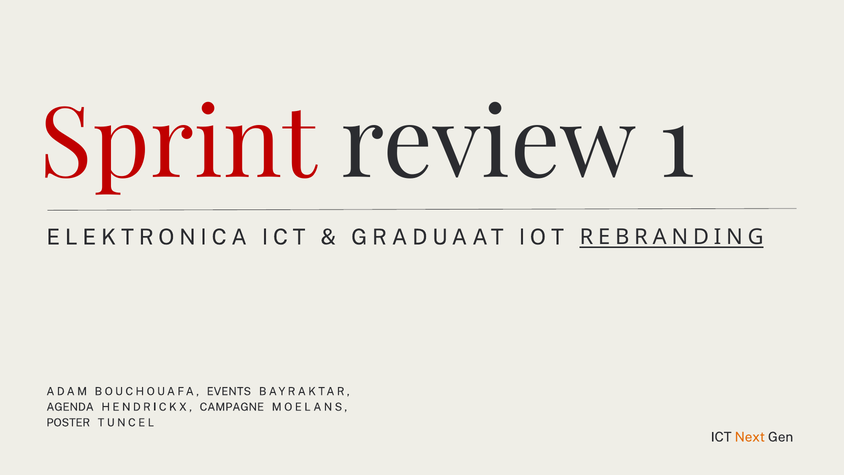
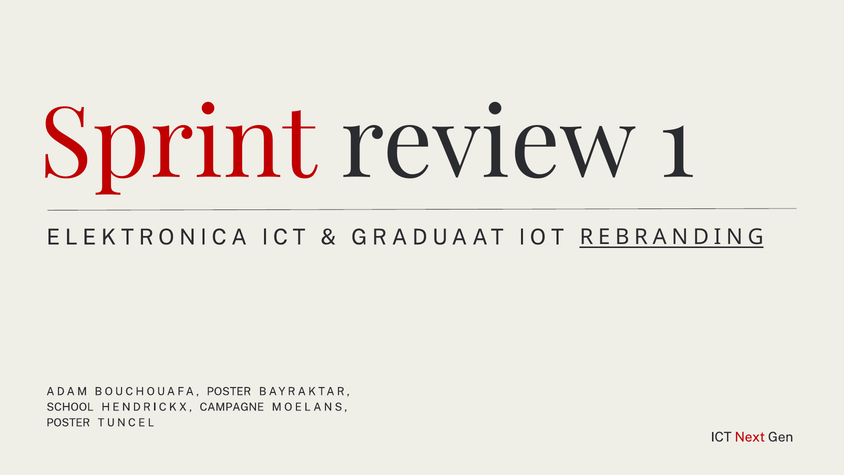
BOUCHOUAFA EVENTS: EVENTS -> POSTER (229, 391)
AGENDA: AGENDA -> SCHOOL (70, 407)
Next colour: orange -> red (750, 437)
